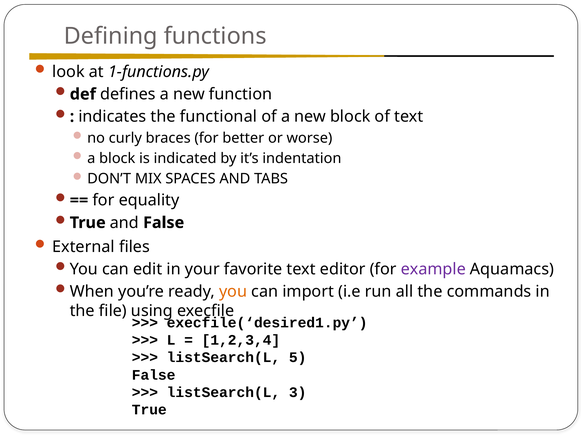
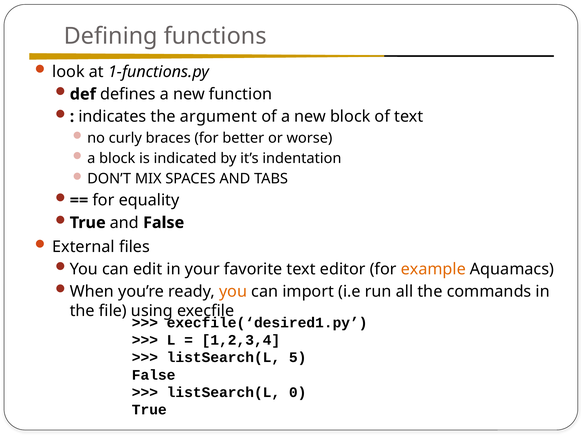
functional: functional -> argument (218, 117)
example colour: purple -> orange (433, 269)
3: 3 -> 0 (298, 393)
